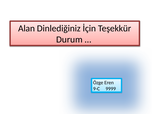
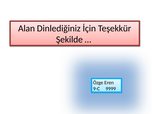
Durum: Durum -> Şekilde (69, 40)
